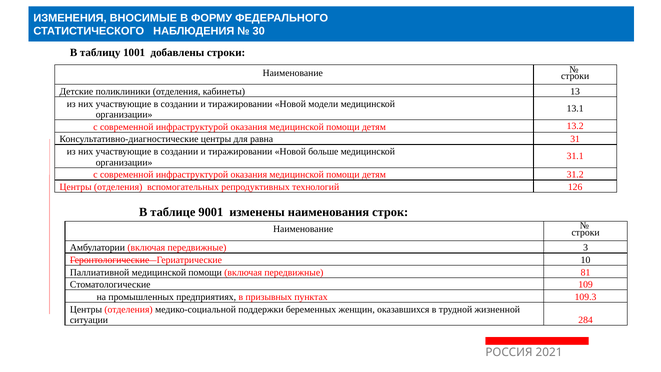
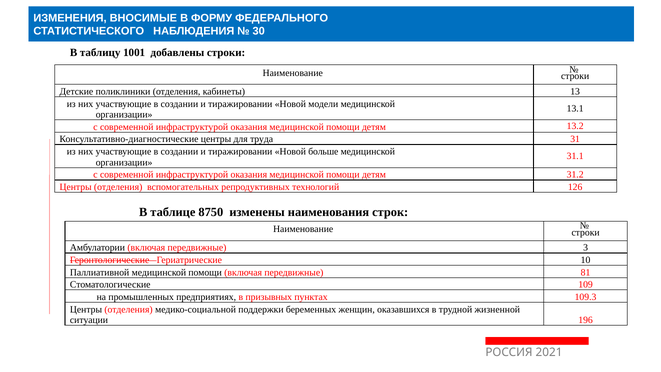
равна: равна -> труда (262, 139)
9001: 9001 -> 8750 (211, 212)
284: 284 -> 196 (586, 320)
